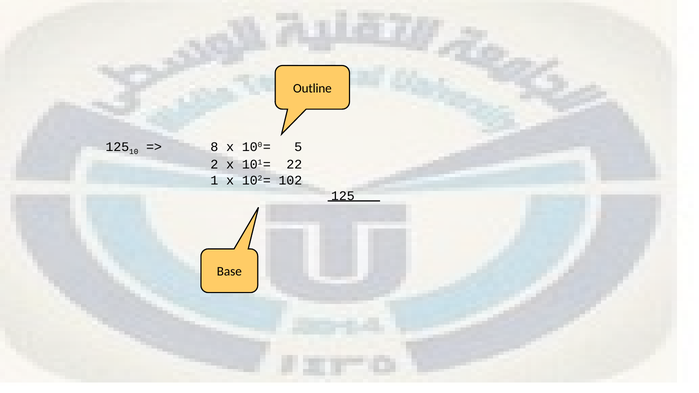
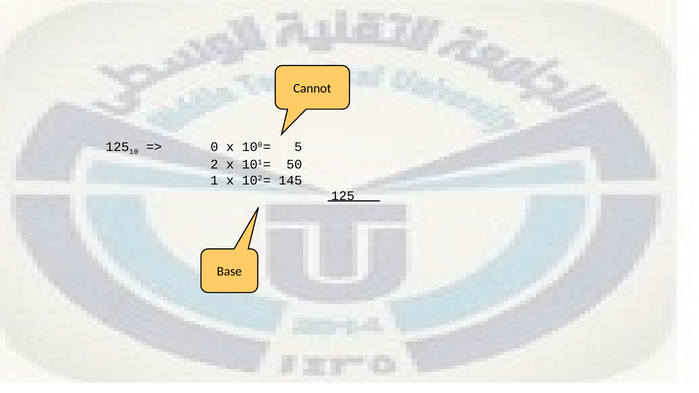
Outline: Outline -> Cannot (312, 88)
8: 8 -> 0 (214, 147)
22: 22 -> 50 (294, 165)
102: 102 -> 145 (290, 180)
